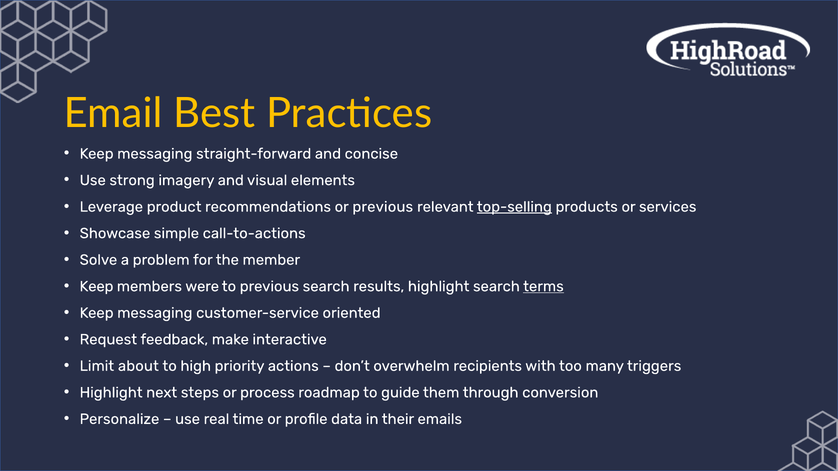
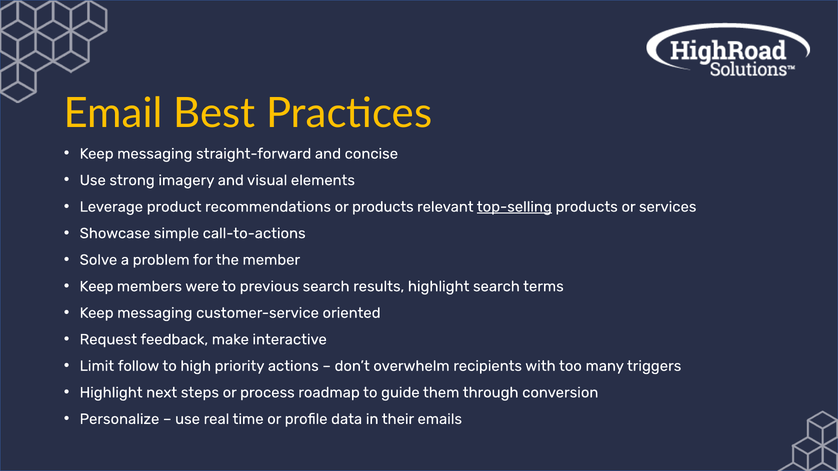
or previous: previous -> products (383, 207)
terms underline: present -> none (543, 287)
about: about -> follow (138, 366)
